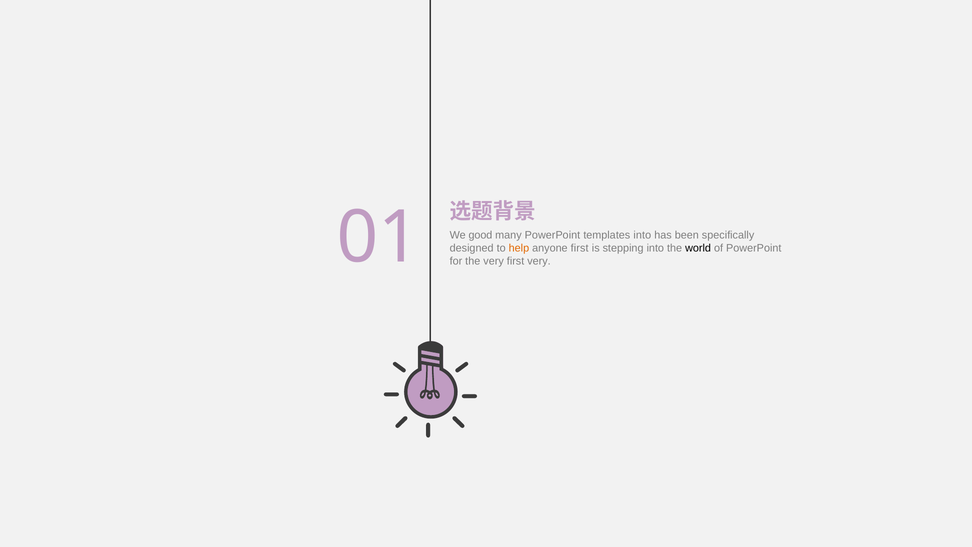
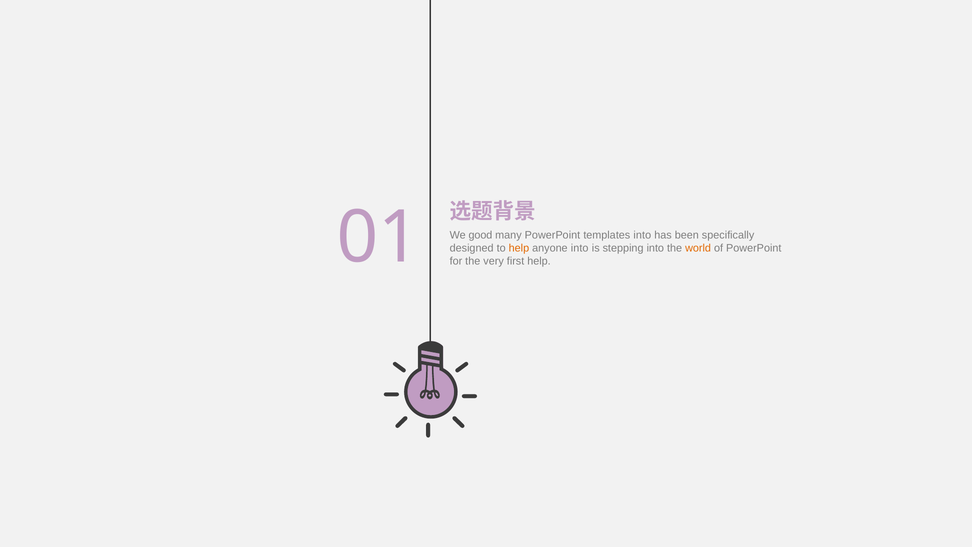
anyone first: first -> into (580, 248)
world colour: black -> orange (698, 248)
first very: very -> help (539, 261)
